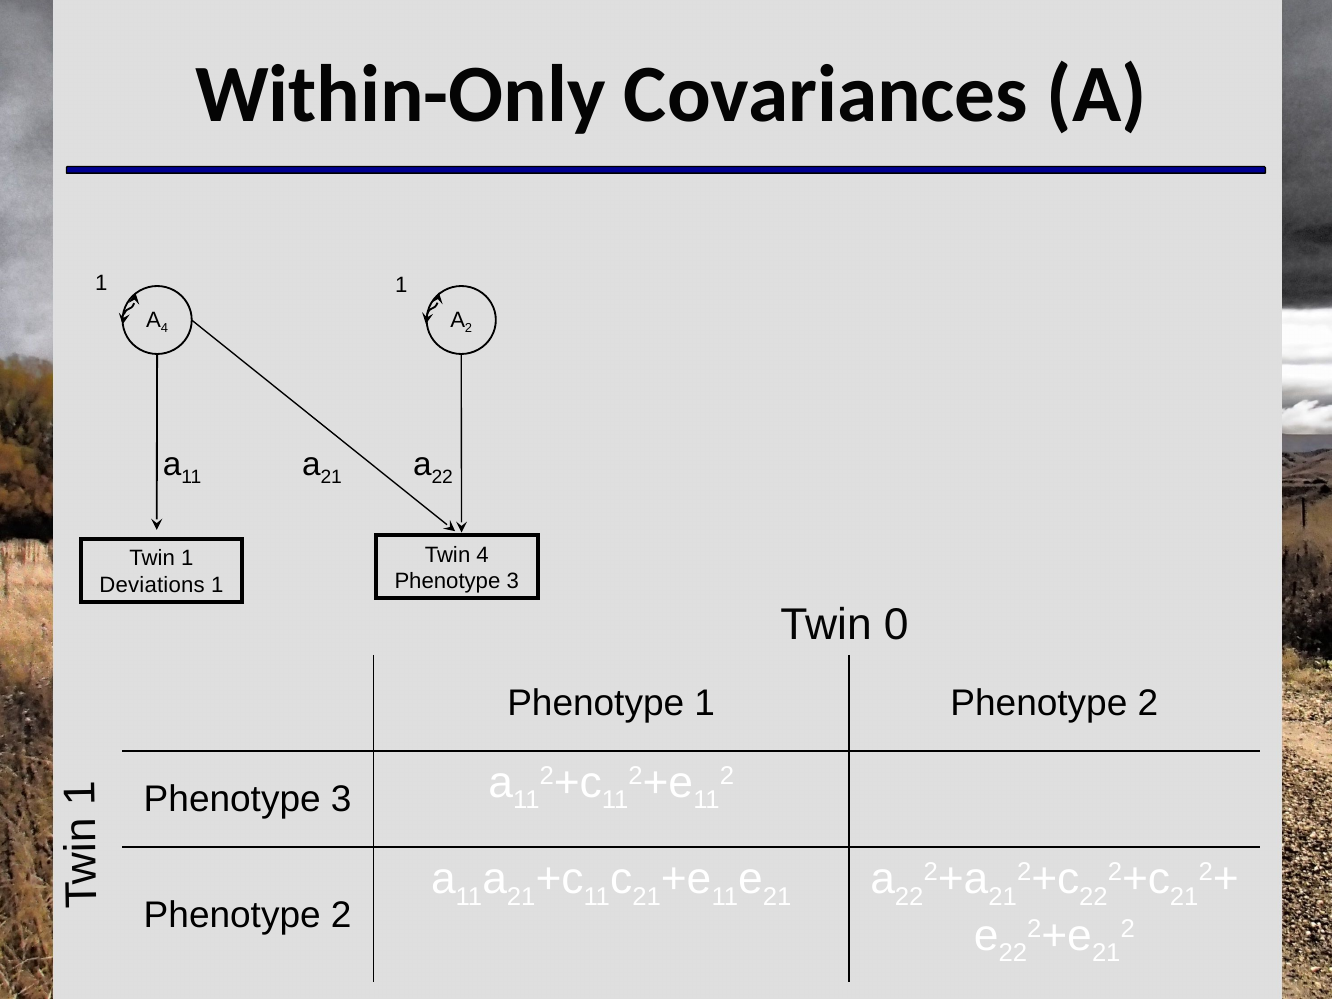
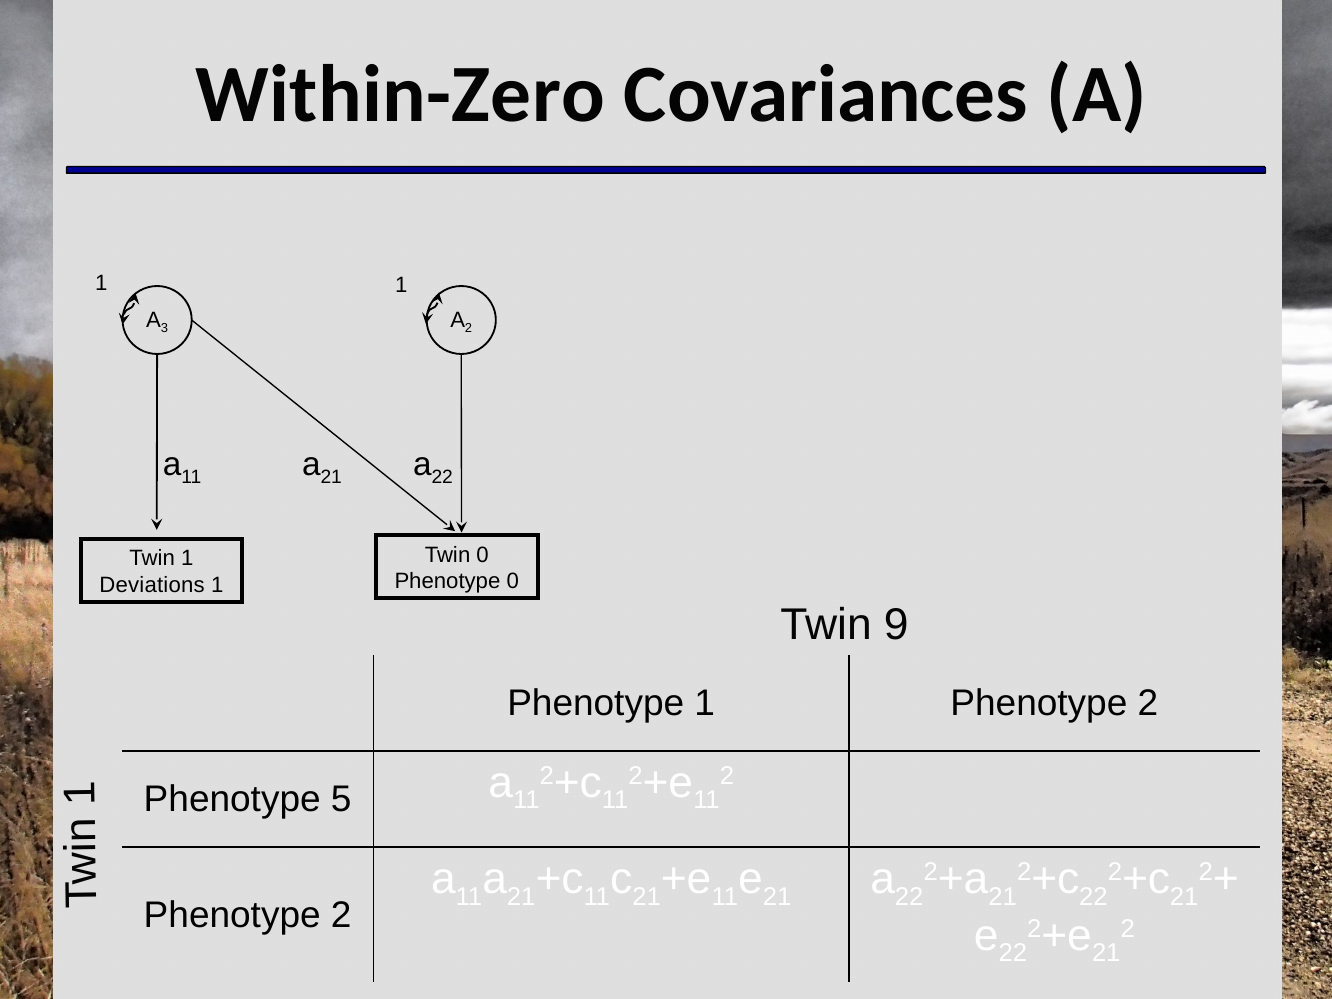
Within-Only: Within-Only -> Within-Zero (400, 94)
A 4: 4 -> 3 (164, 328)
Twin 4: 4 -> 0 (483, 555)
3: 3 -> 0 (513, 581)
0: 0 -> 9 (896, 625)
3: 3 -> 5 (341, 800)
